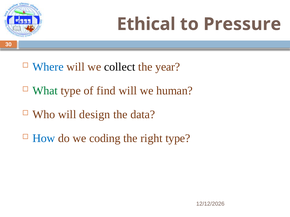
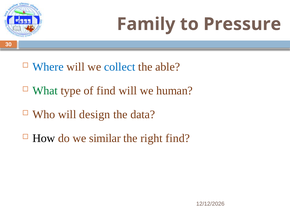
Ethical: Ethical -> Family (146, 24)
collect colour: black -> blue (120, 67)
year: year -> able (168, 67)
How colour: blue -> black (44, 139)
coding: coding -> similar (105, 139)
right type: type -> find (178, 139)
